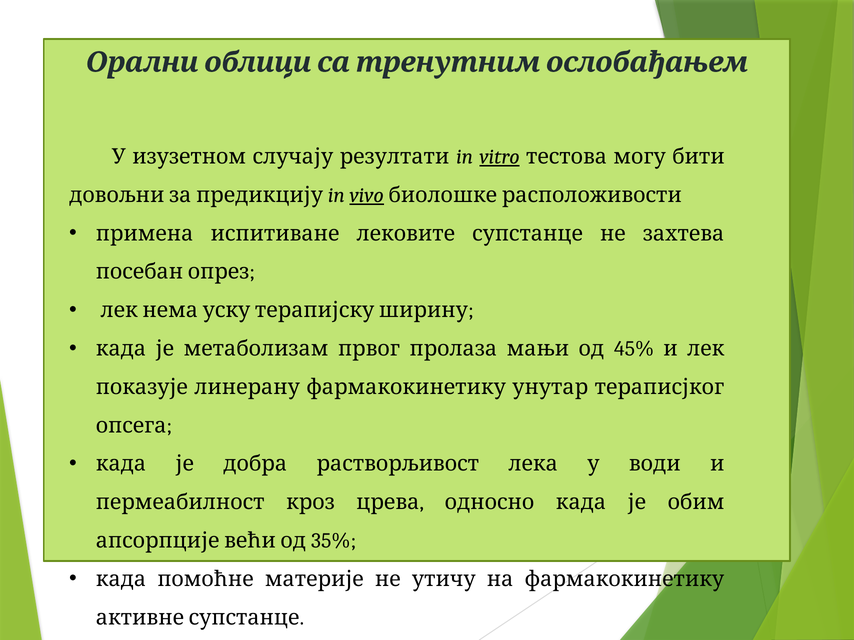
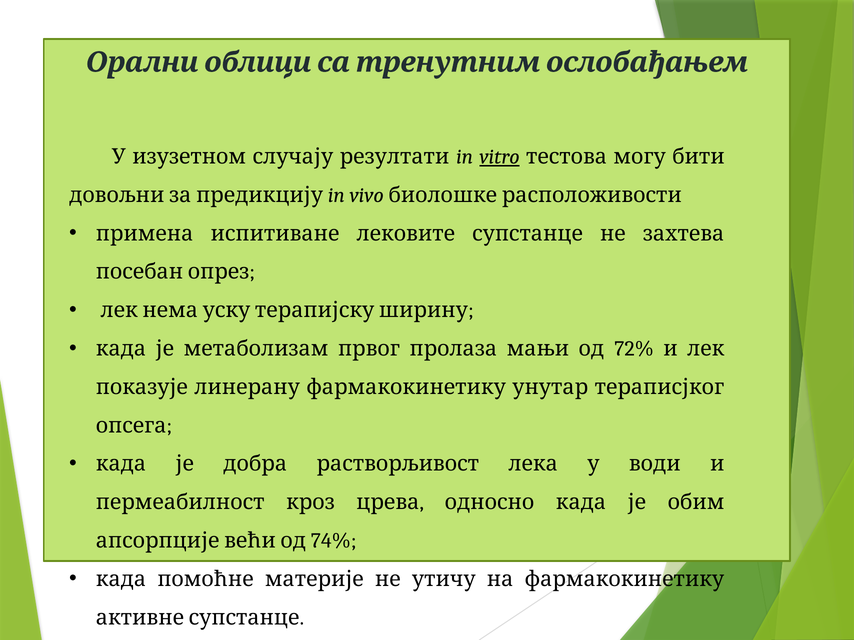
vivo underline: present -> none (367, 195)
45%: 45% -> 72% (634, 349)
35%: 35% -> 74% (334, 541)
